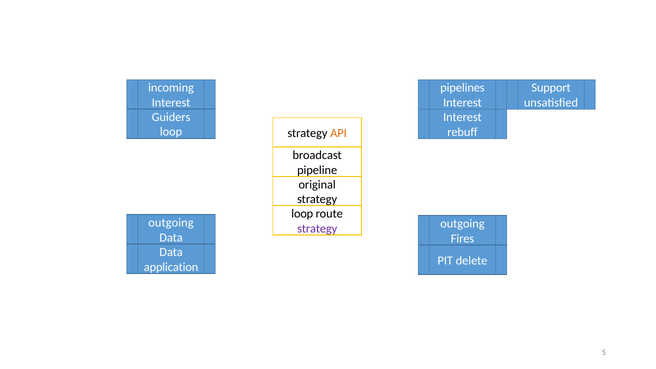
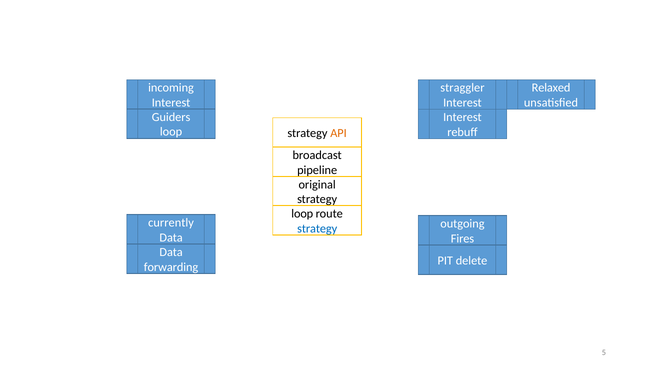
pipelines: pipelines -> straggler (462, 88)
Support: Support -> Relaxed (551, 88)
outgoing: outgoing -> currently (171, 223)
strategy colour: purple -> blue (317, 229)
application: application -> forwarding (171, 267)
